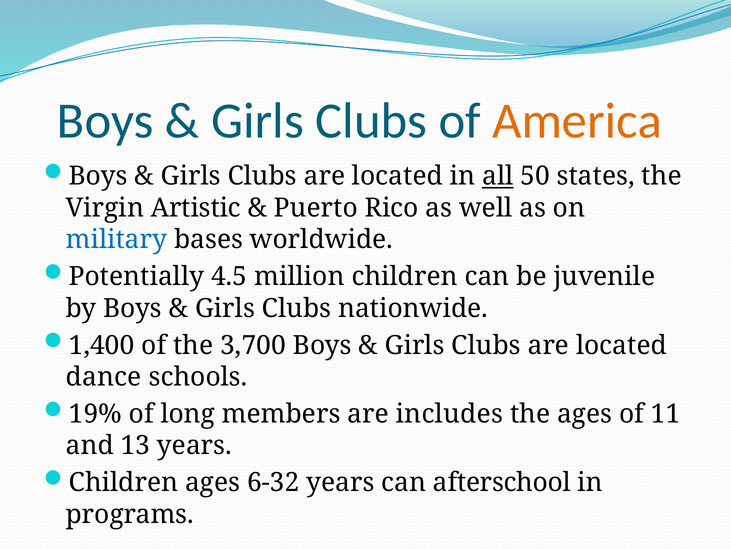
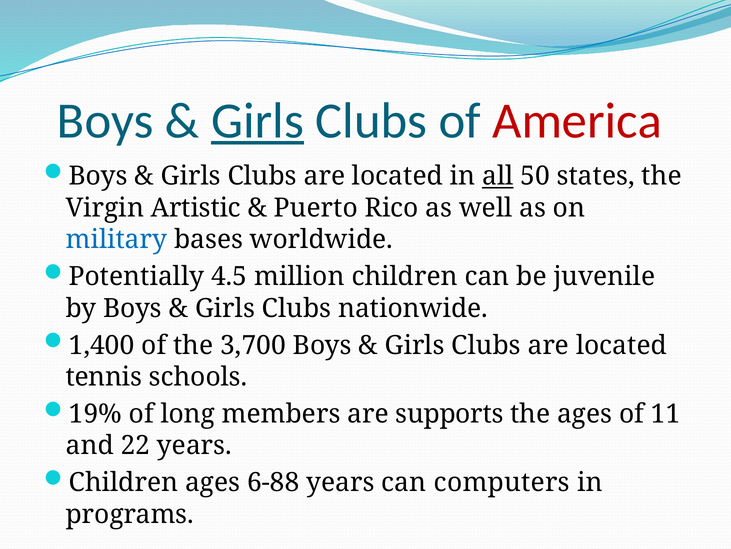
Girls underline: none -> present (257, 121)
America colour: orange -> red (577, 121)
dance: dance -> tennis (104, 376)
includes: includes -> supports (450, 413)
13: 13 -> 22 (135, 445)
6-32: 6-32 -> 6-88 (273, 482)
afterschool: afterschool -> computers (502, 482)
